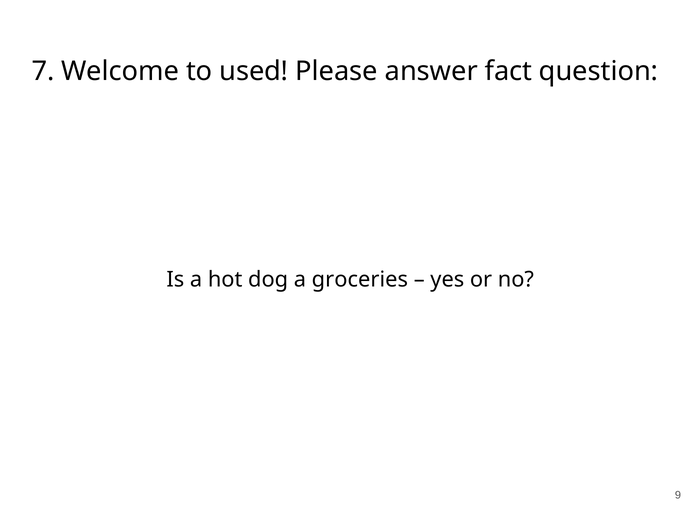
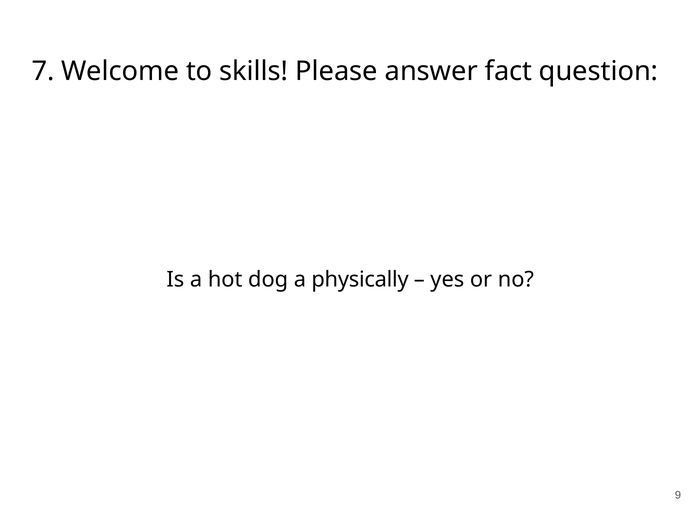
used: used -> skills (254, 71)
groceries: groceries -> physically (360, 280)
